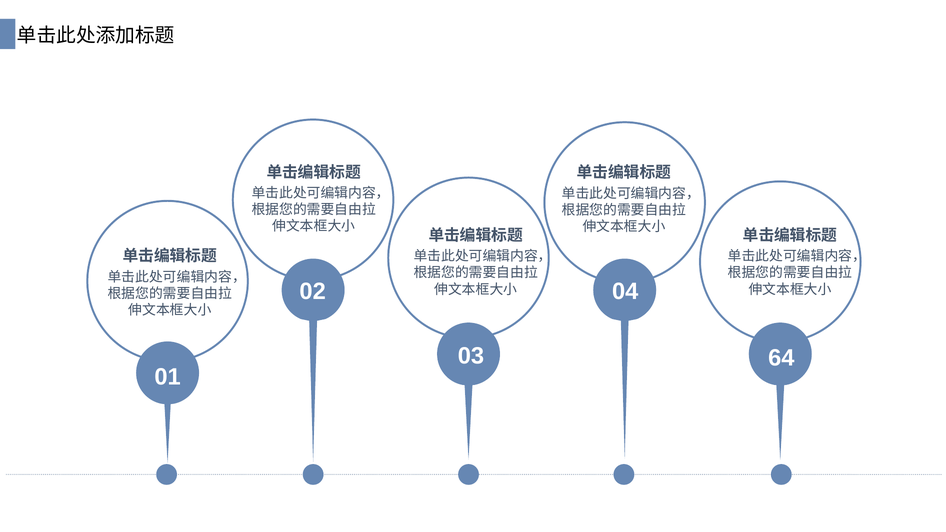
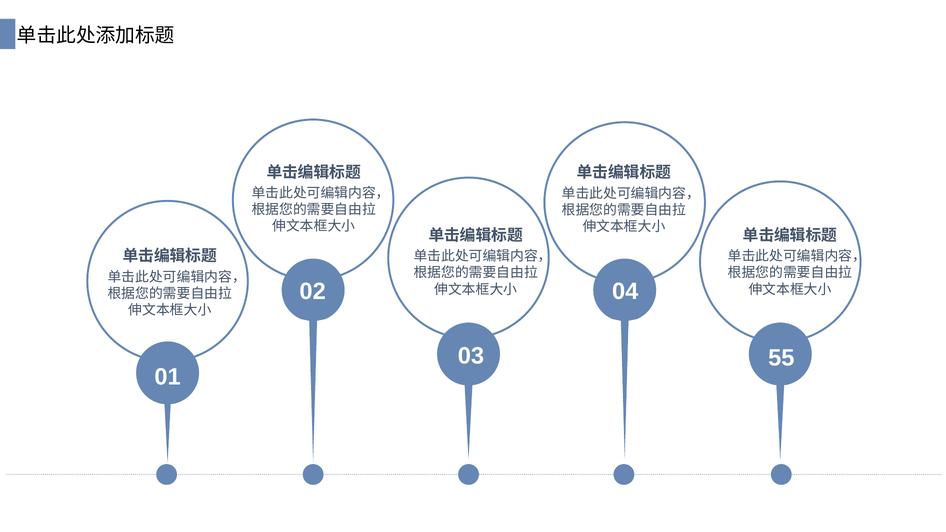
64: 64 -> 55 (781, 358)
